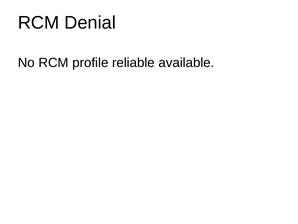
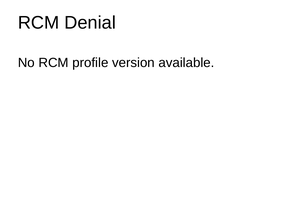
reliable: reliable -> version (133, 62)
